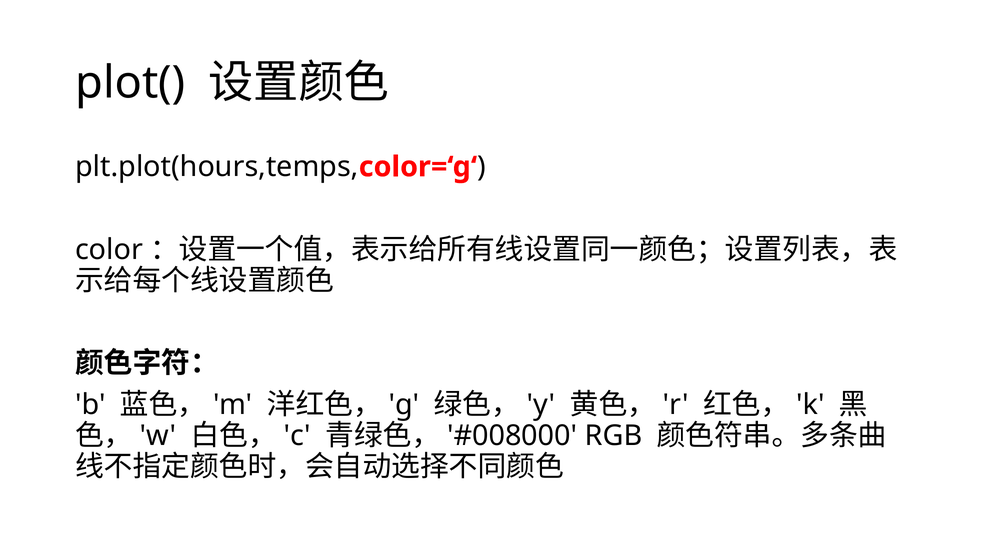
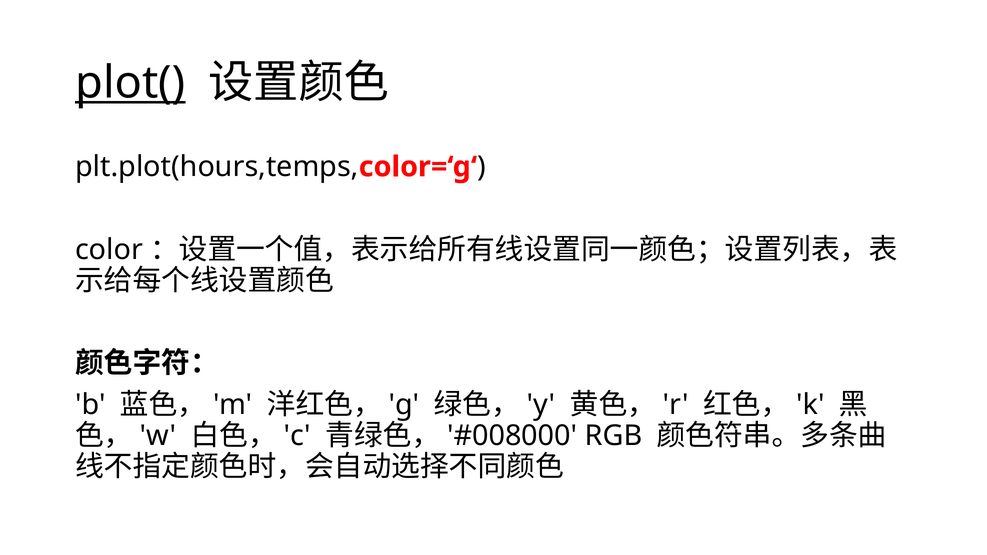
plot( underline: none -> present (130, 83)
